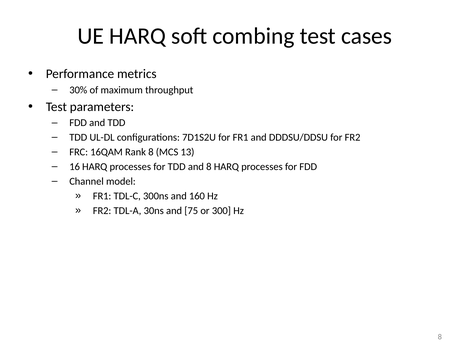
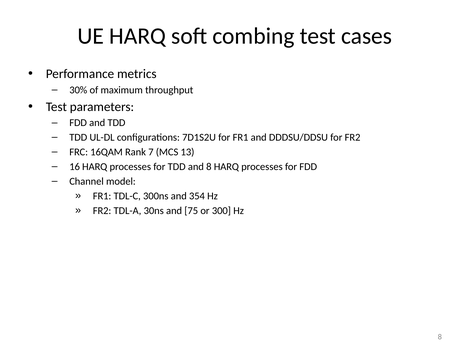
Rank 8: 8 -> 7 (151, 152)
160: 160 -> 354 (197, 196)
